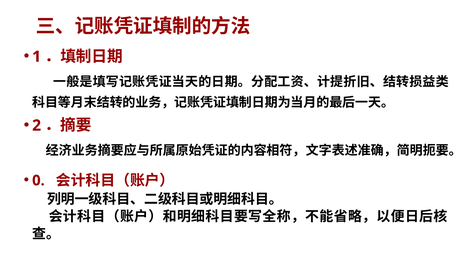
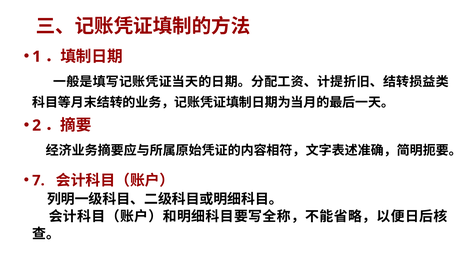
0: 0 -> 7 (38, 181)
